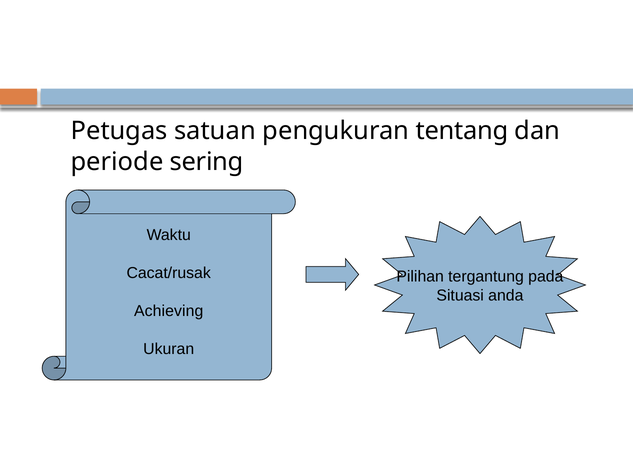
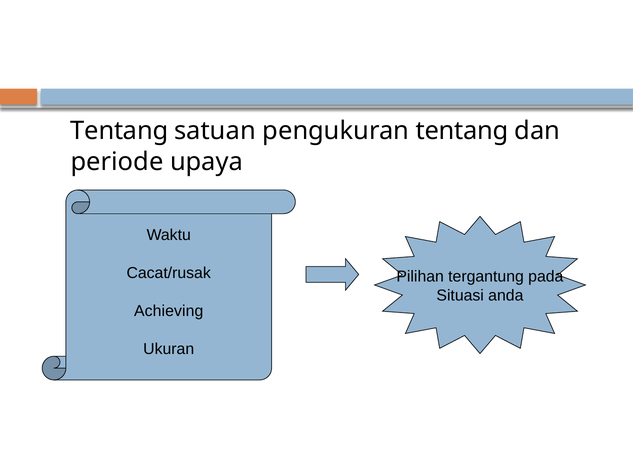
Petugas: Petugas -> Tentang (119, 131)
sering: sering -> upaya (207, 162)
